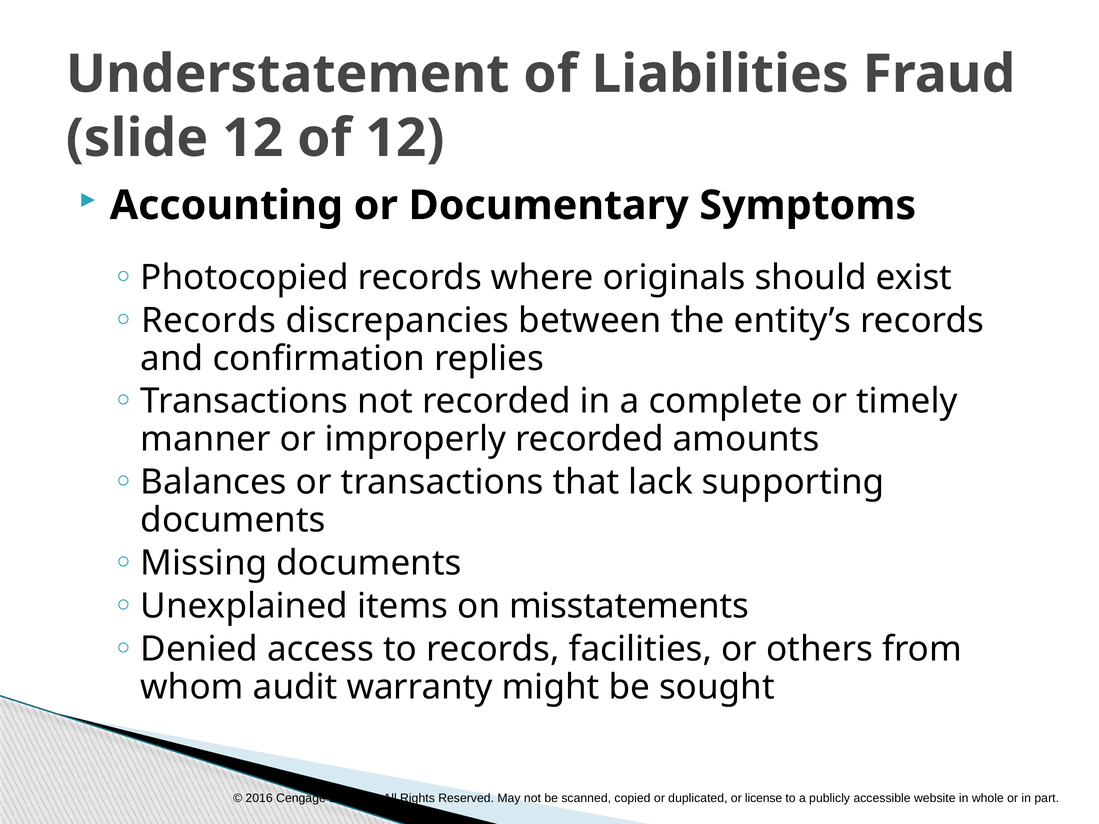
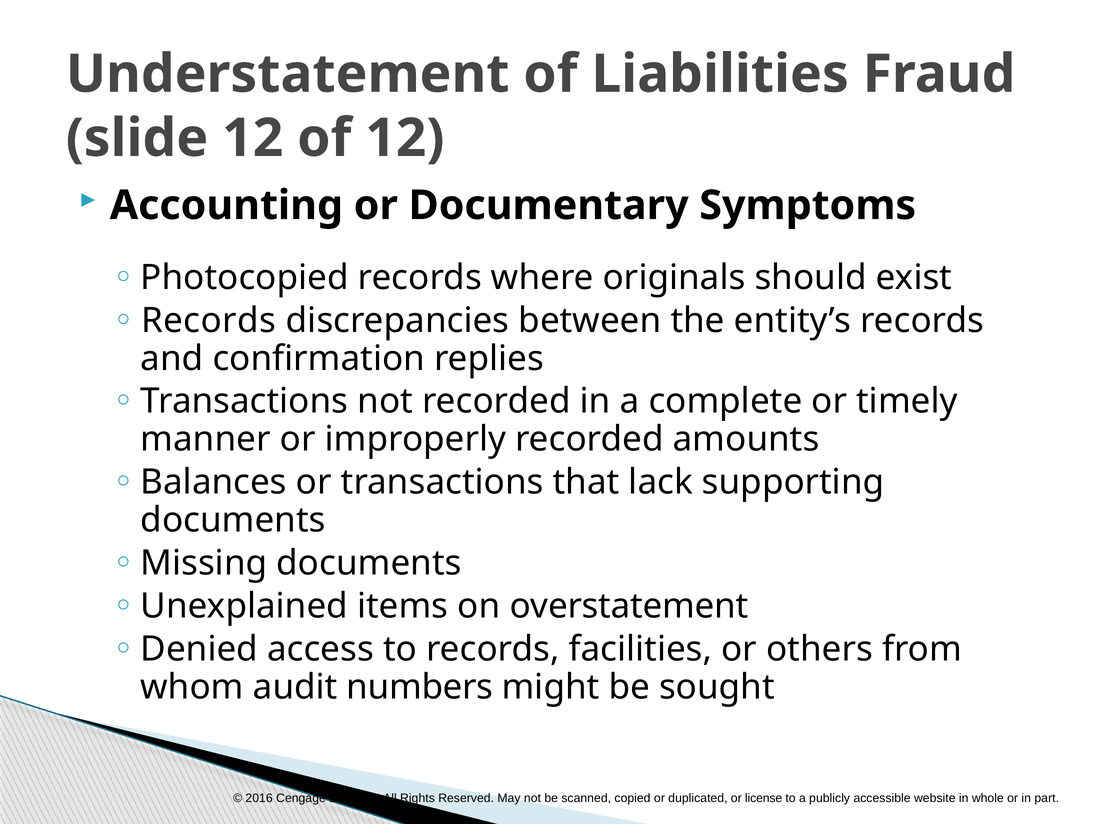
misstatements: misstatements -> overstatement (629, 606)
warranty: warranty -> numbers (420, 687)
